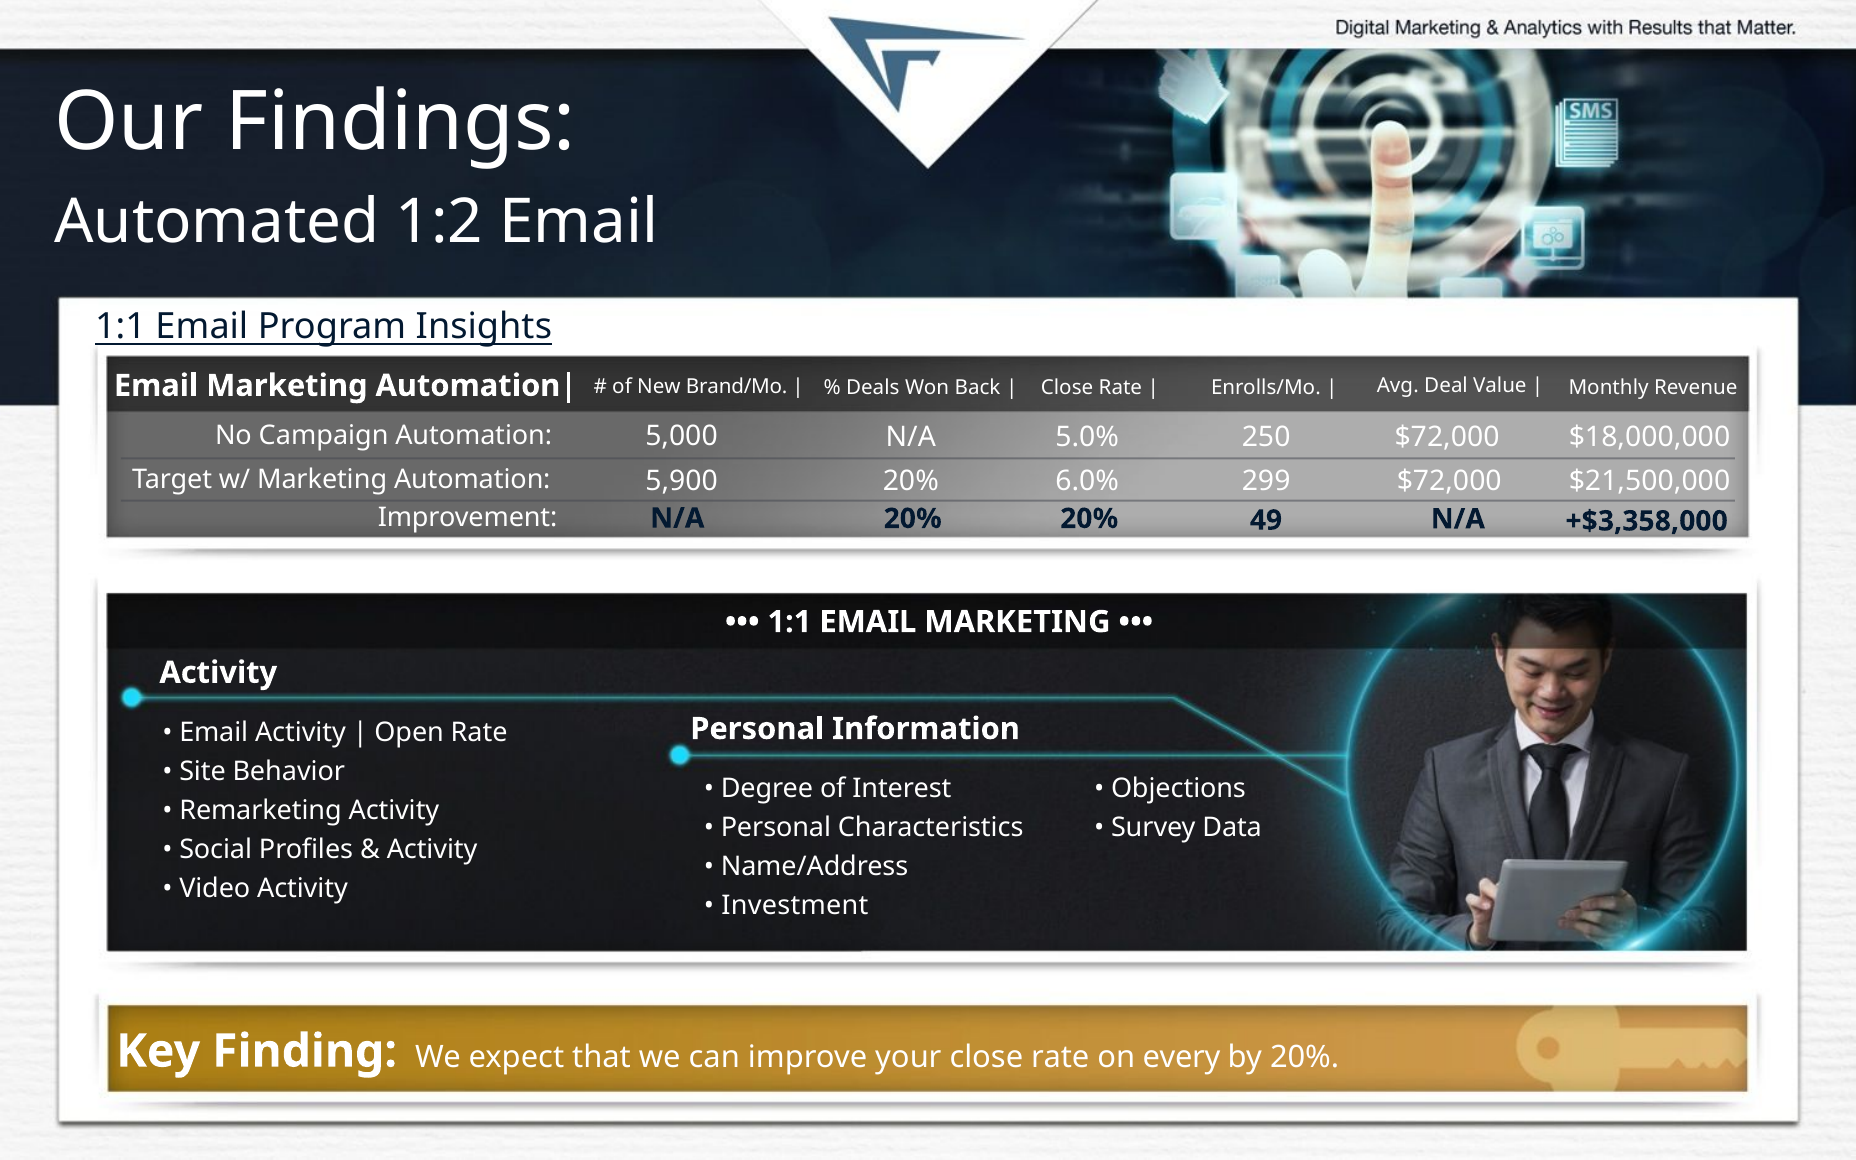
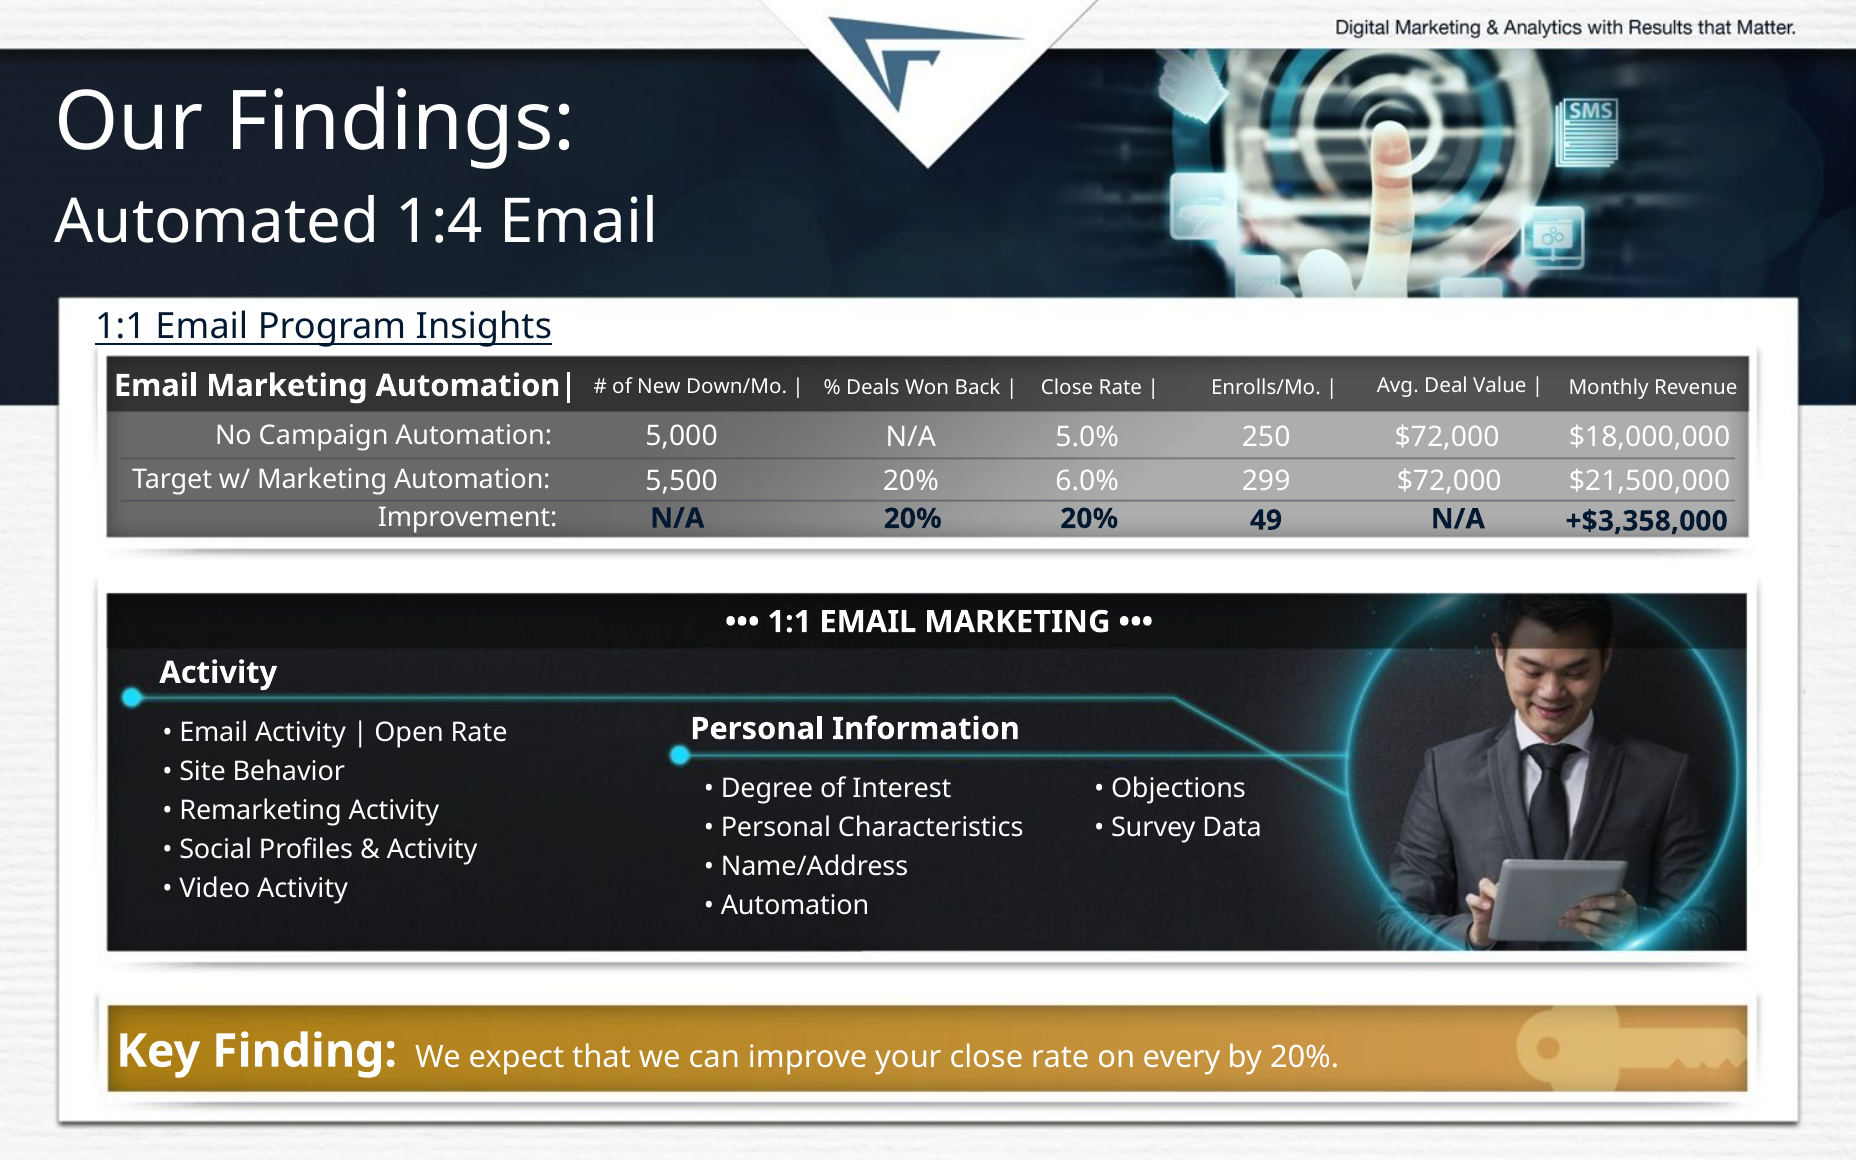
1:2: 1:2 -> 1:4 (439, 222)
Brand/Mo: Brand/Mo -> Down/Mo (737, 387)
5,900: 5,900 -> 5,500 (682, 481)
Investment: Investment -> Automation (795, 905)
